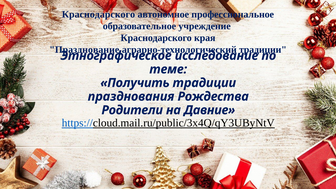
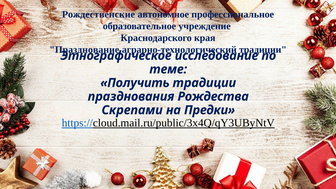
Краснодарского: Краснодарского -> Рождественские (98, 14)
Родители: Родители -> Скрепами (132, 110)
Давние: Давние -> Предки (210, 110)
